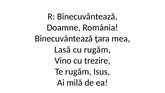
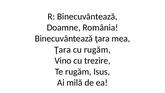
Lasă: Lasă -> Ţara (63, 50)
